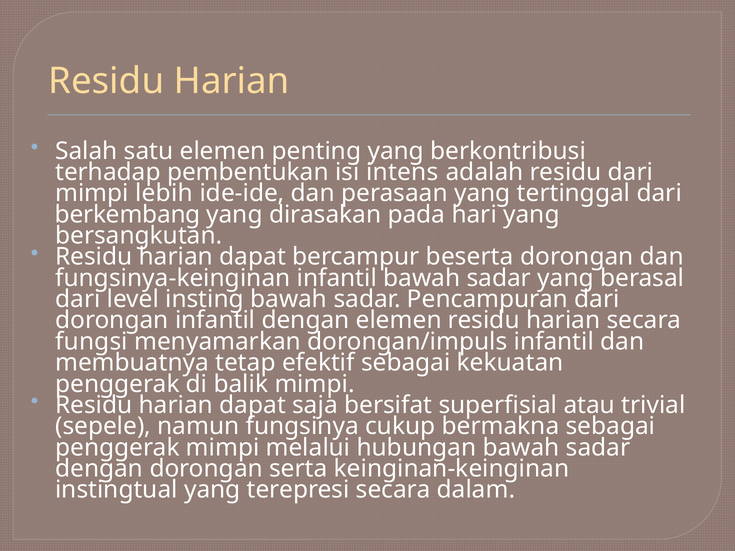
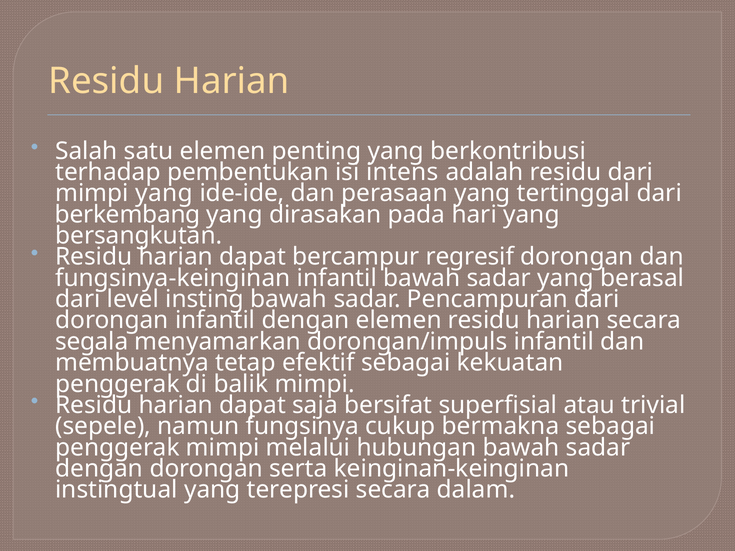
mimpi lebih: lebih -> yang (164, 193)
beserta: beserta -> regresif (470, 257)
fungsi: fungsi -> segala (92, 342)
